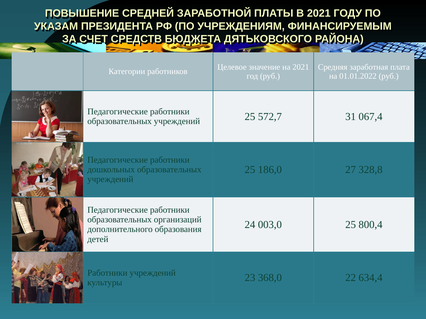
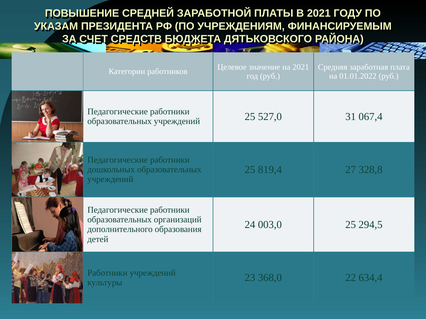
572,7: 572,7 -> 527,0 (270, 117)
186,0: 186,0 -> 819,4 (270, 170)
800,4: 800,4 -> 294,5 (371, 225)
